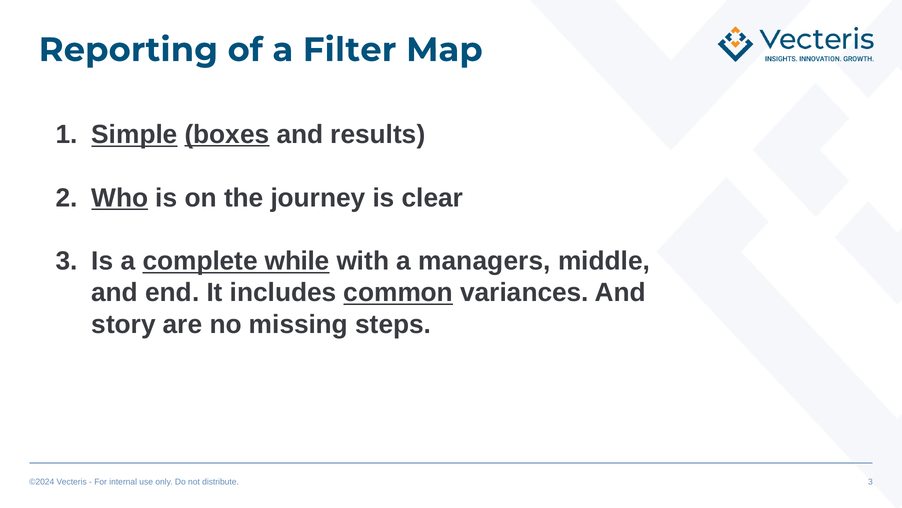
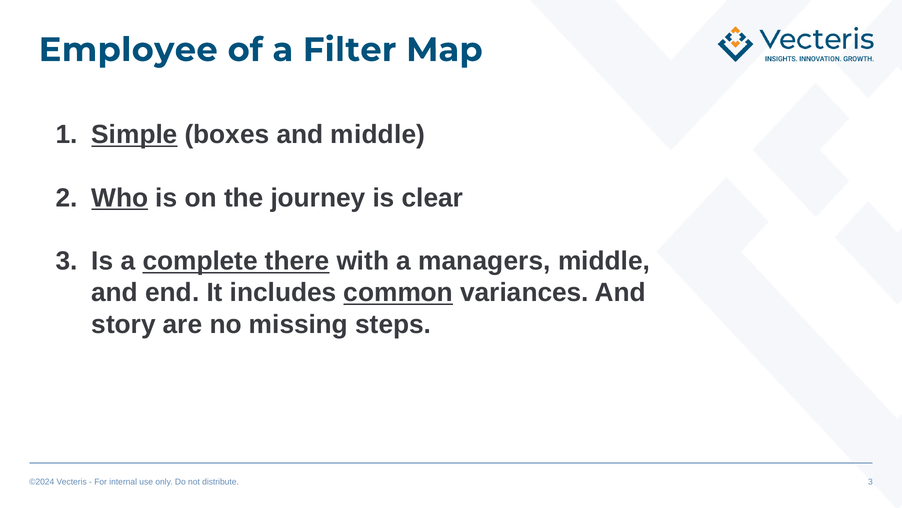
Reporting: Reporting -> Employee (128, 50)
boxes underline: present -> none (227, 134)
and results: results -> middle (378, 134)
while: while -> there (297, 261)
